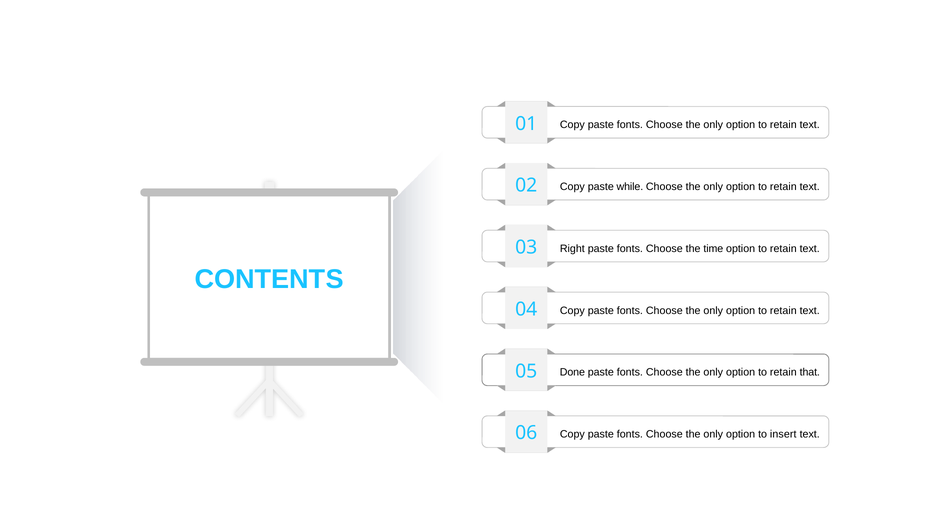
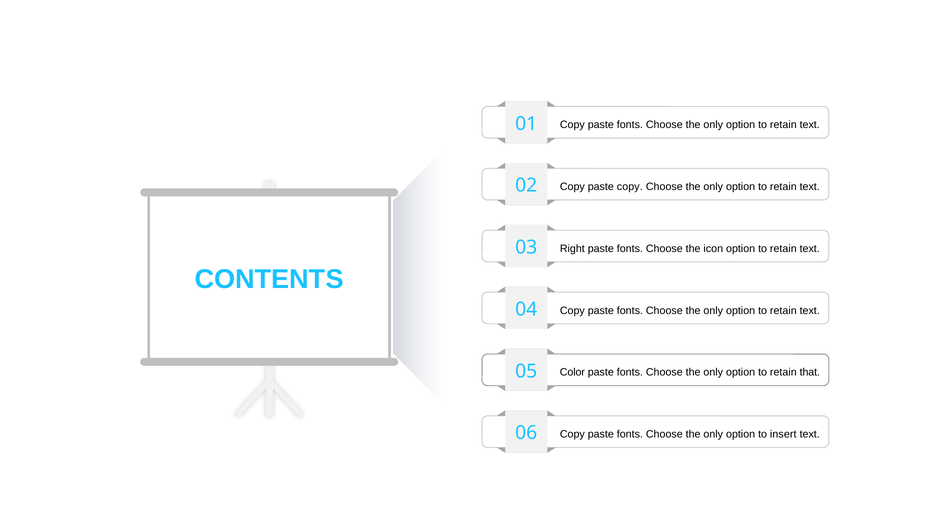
paste while: while -> copy (630, 187)
time: time -> icon (713, 249)
Done: Done -> Color (572, 373)
